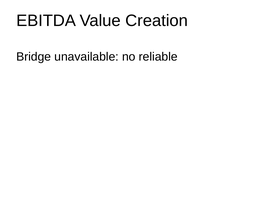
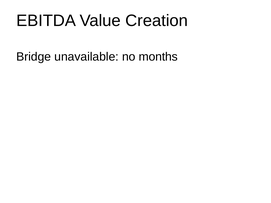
reliable: reliable -> months (158, 57)
